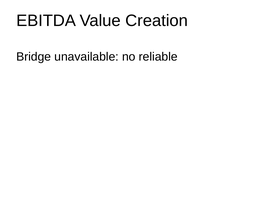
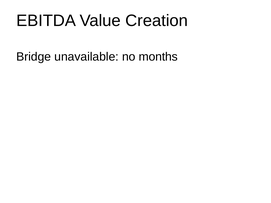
reliable: reliable -> months (158, 57)
